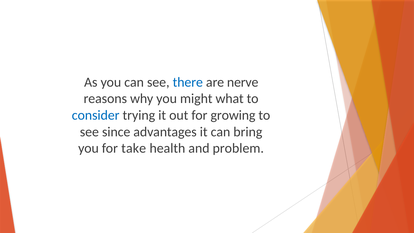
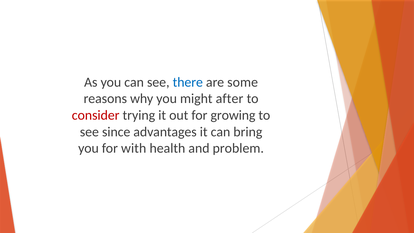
nerve: nerve -> some (243, 82)
what: what -> after (230, 99)
consider colour: blue -> red (96, 115)
take: take -> with (134, 148)
